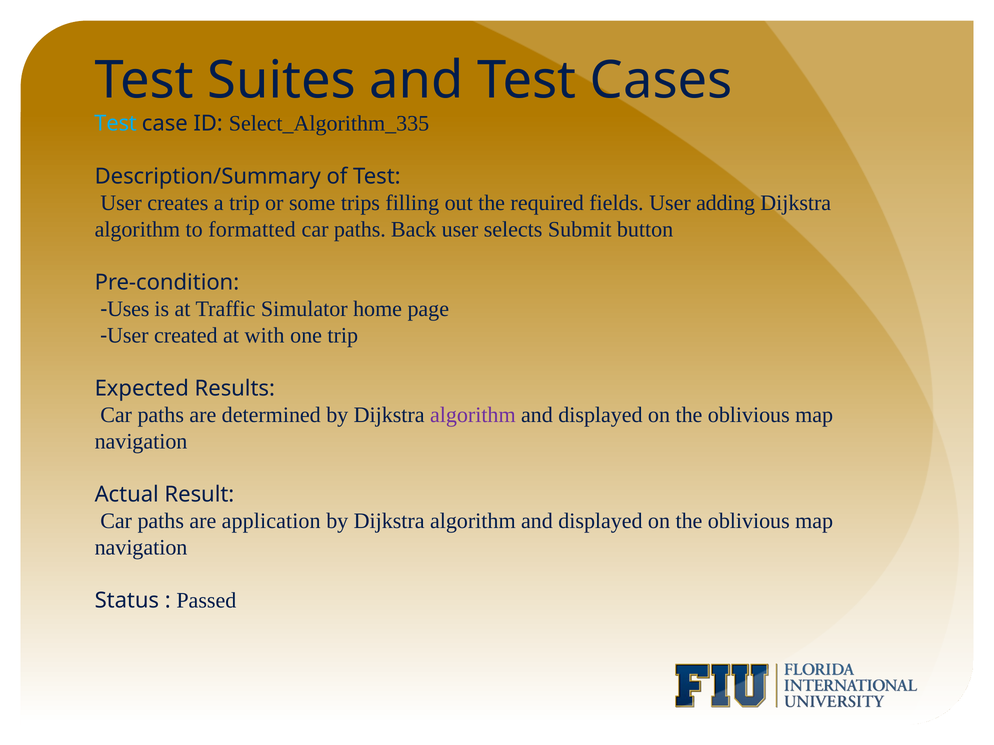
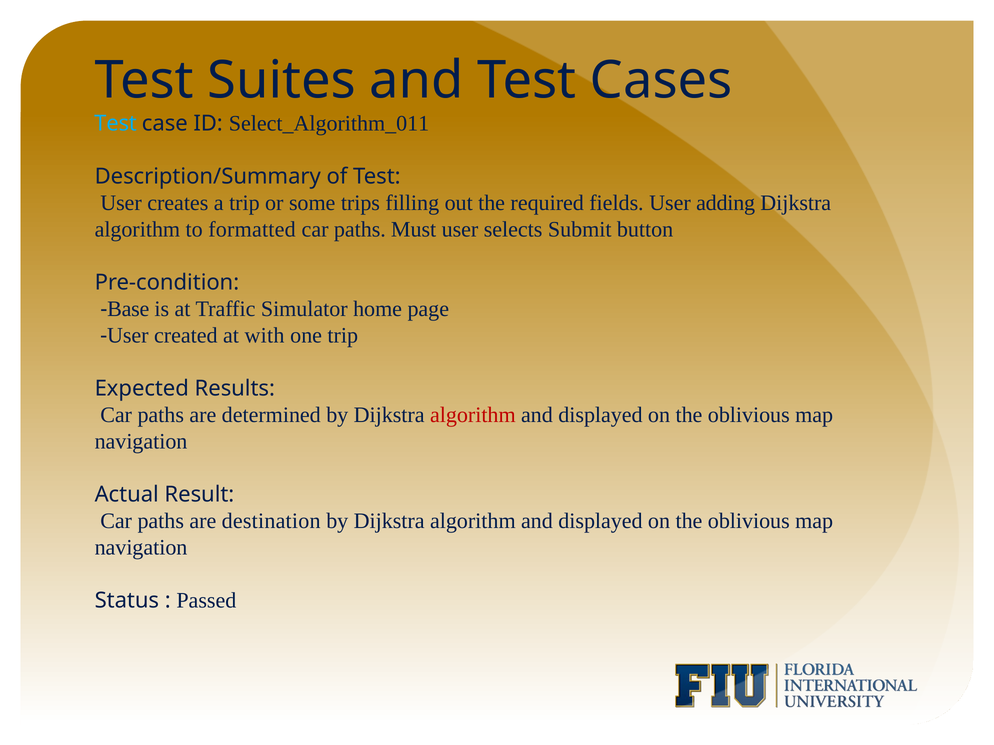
Select_Algorithm_335: Select_Algorithm_335 -> Select_Algorithm_011 (329, 124)
Back: Back -> Must (414, 230)
Uses: Uses -> Base (128, 309)
algorithm colour: purple -> red (473, 415)
application: application -> destination (271, 521)
